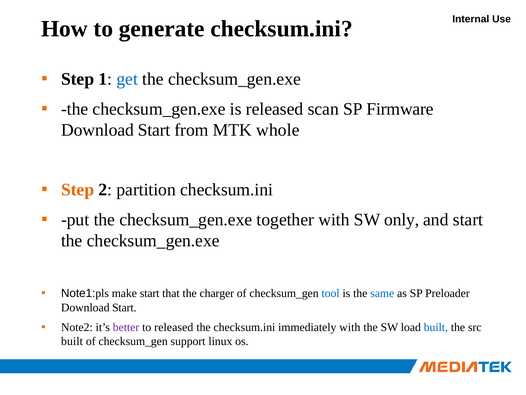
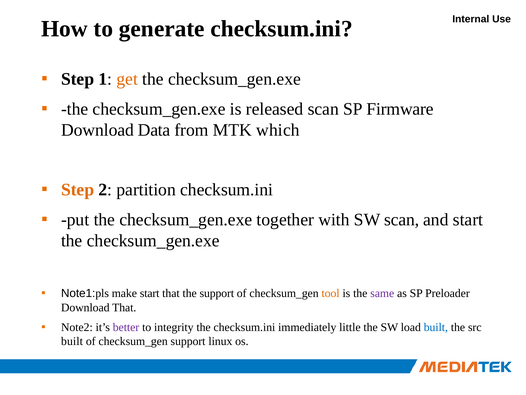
get colour: blue -> orange (127, 79)
Start: Start -> Data (154, 130)
whole: whole -> which (278, 130)
SW only: only -> scan (402, 219)
the charger: charger -> support (217, 293)
tool colour: blue -> orange (331, 293)
same colour: blue -> purple (382, 293)
Start: Start -> That (124, 307)
to released: released -> integrity (174, 327)
immediately with: with -> little (350, 327)
